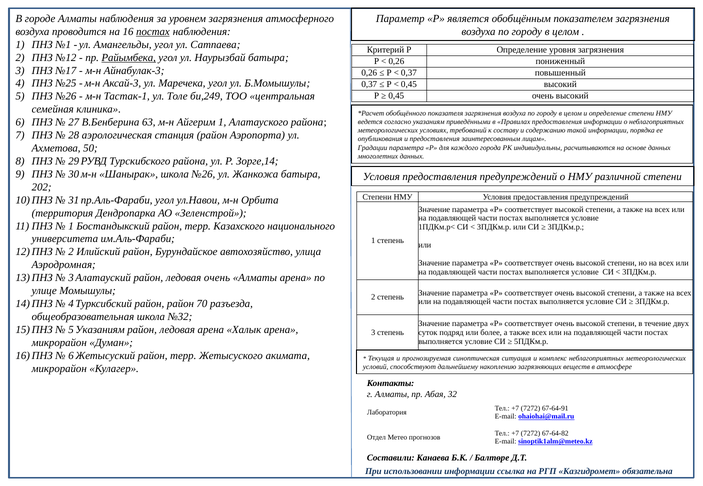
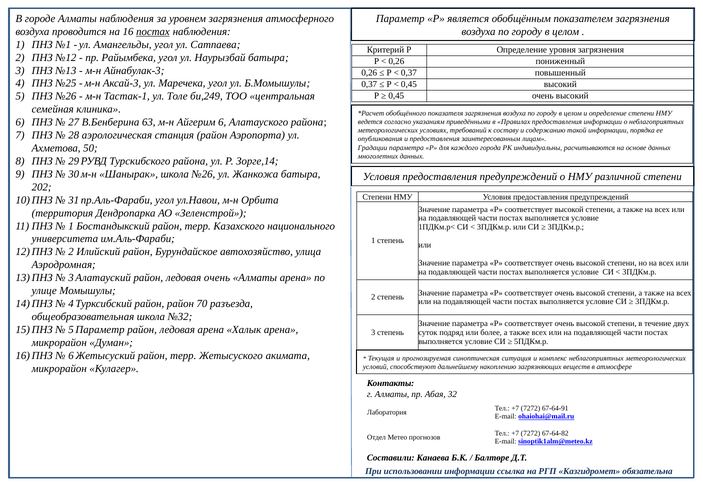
Райымбека underline: present -> none (129, 58)
№17: №17 -> №13 (66, 71)
Айгерим 1: 1 -> 6 (222, 122)
5 Указаниям: Указаниям -> Параметр (100, 330)
